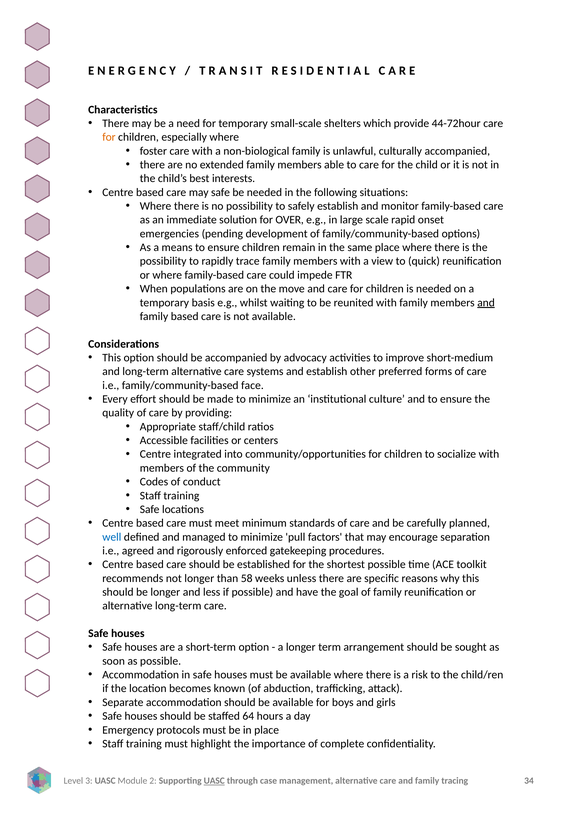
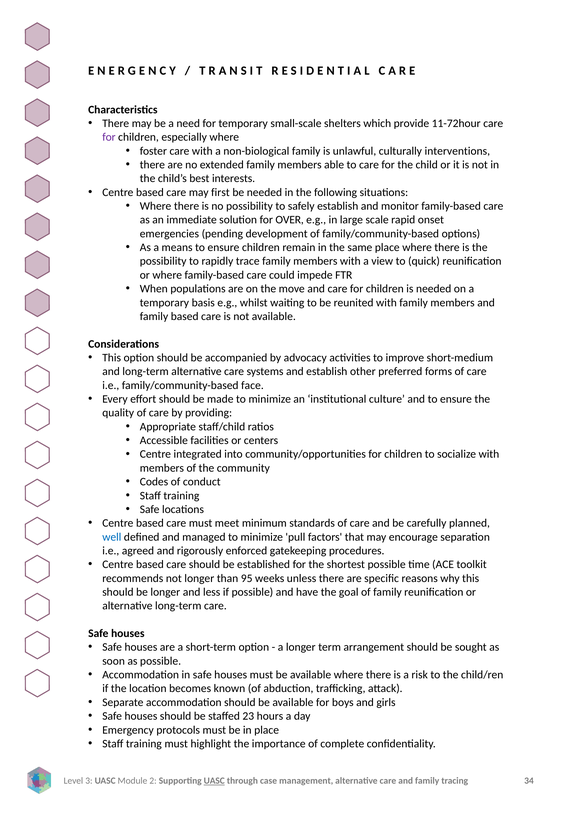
44-72hour: 44-72hour -> 11-72hour (456, 123)
for colour: orange -> purple (109, 137)
culturally accompanied: accompanied -> interventions (457, 151)
may safe: safe -> first (220, 192)
and underline: present -> none (486, 302)
58: 58 -> 95 (247, 578)
64: 64 -> 23 (248, 715)
